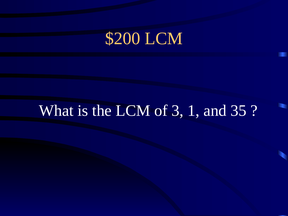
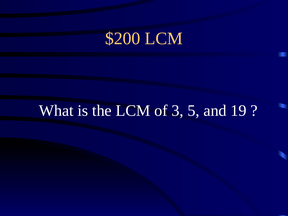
1: 1 -> 5 (194, 111)
35: 35 -> 19 (239, 111)
